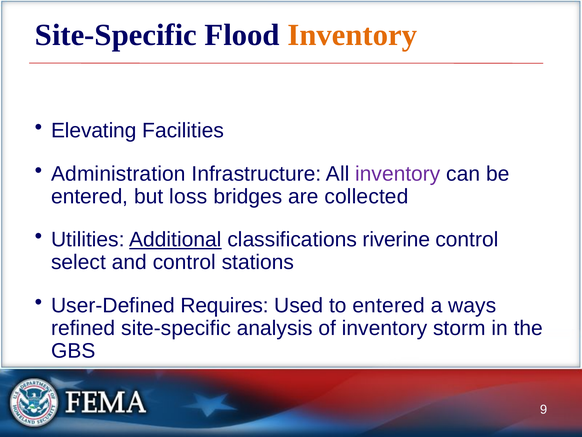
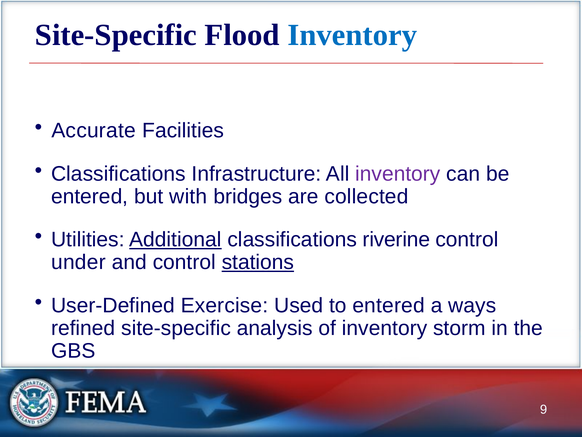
Inventory colour: orange -> blue (352, 35)
Elevating: Elevating -> Accurate (94, 131)
Administration: Administration -> Classifications (118, 174)
loss: loss -> with (188, 196)
select: select -> under (78, 262)
stations underline: none -> present (258, 262)
Requires: Requires -> Exercise (224, 305)
